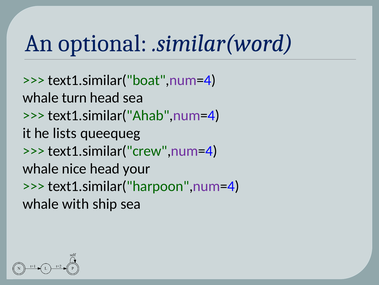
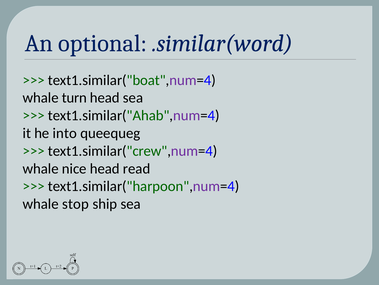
lists: lists -> into (65, 133)
your: your -> read (137, 168)
with: with -> stop (76, 204)
